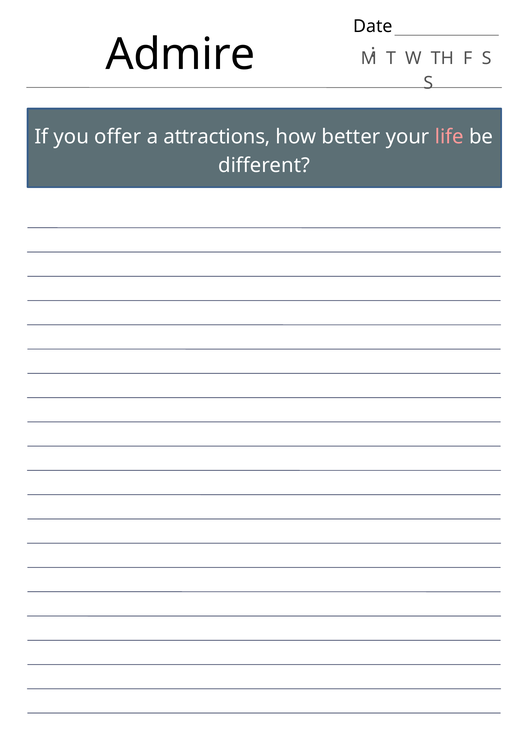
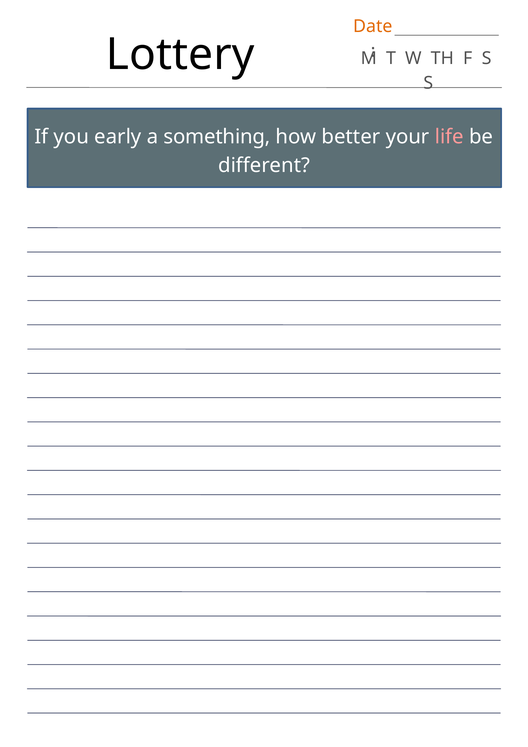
Date colour: black -> orange (373, 26)
Admire: Admire -> Lottery (180, 54)
offer: offer -> early (118, 137)
attractions: attractions -> something (217, 137)
